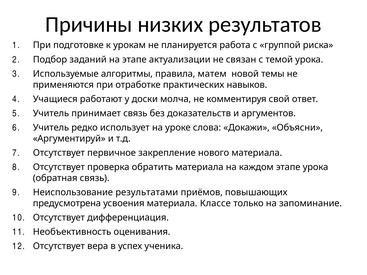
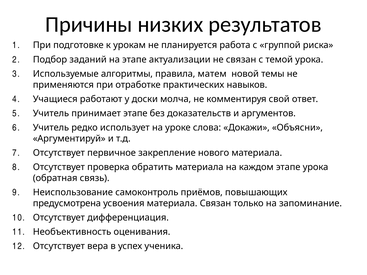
принимает связь: связь -> этапе (135, 113)
результатами: результатами -> самоконтроль (147, 192)
материала Классе: Классе -> Связан (215, 204)
